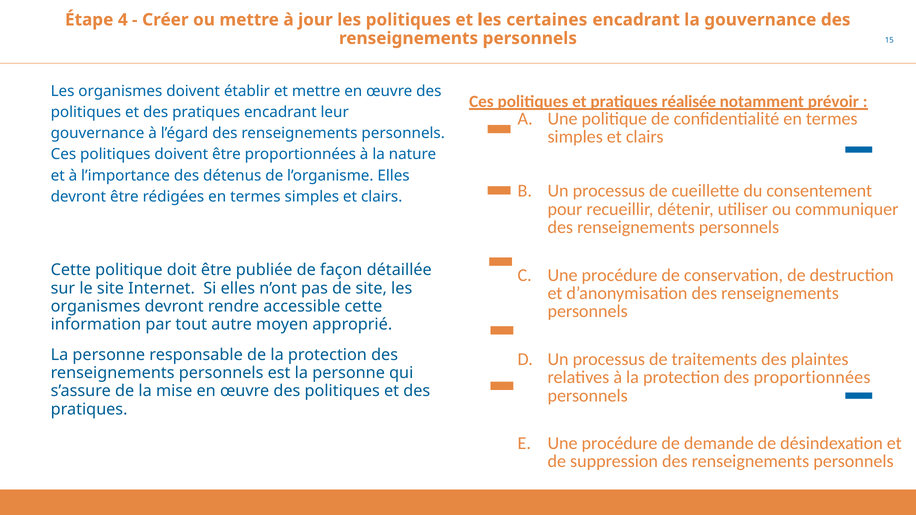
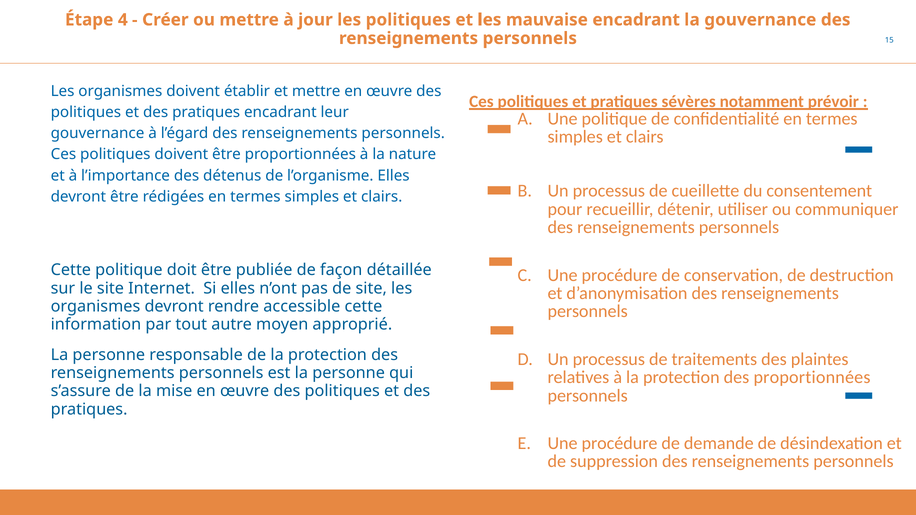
certaines: certaines -> mauvaise (547, 20)
réalisée: réalisée -> sévères (689, 101)
